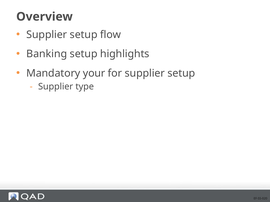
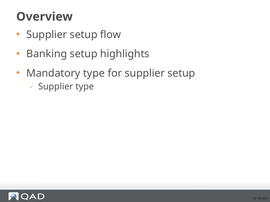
Mandatory your: your -> type (94, 73)
